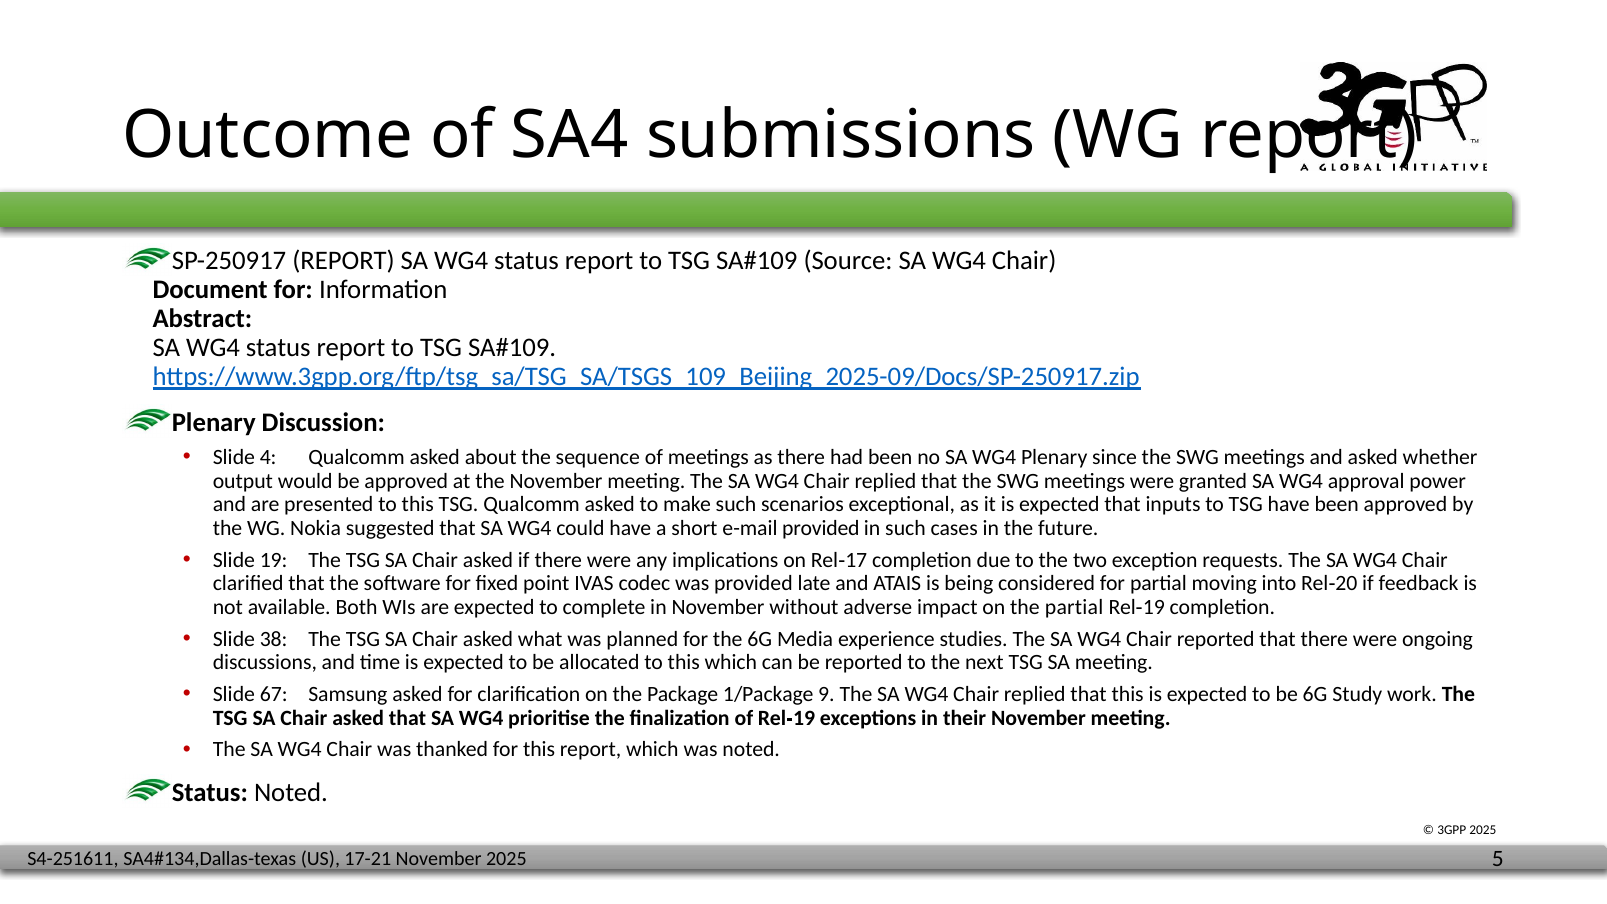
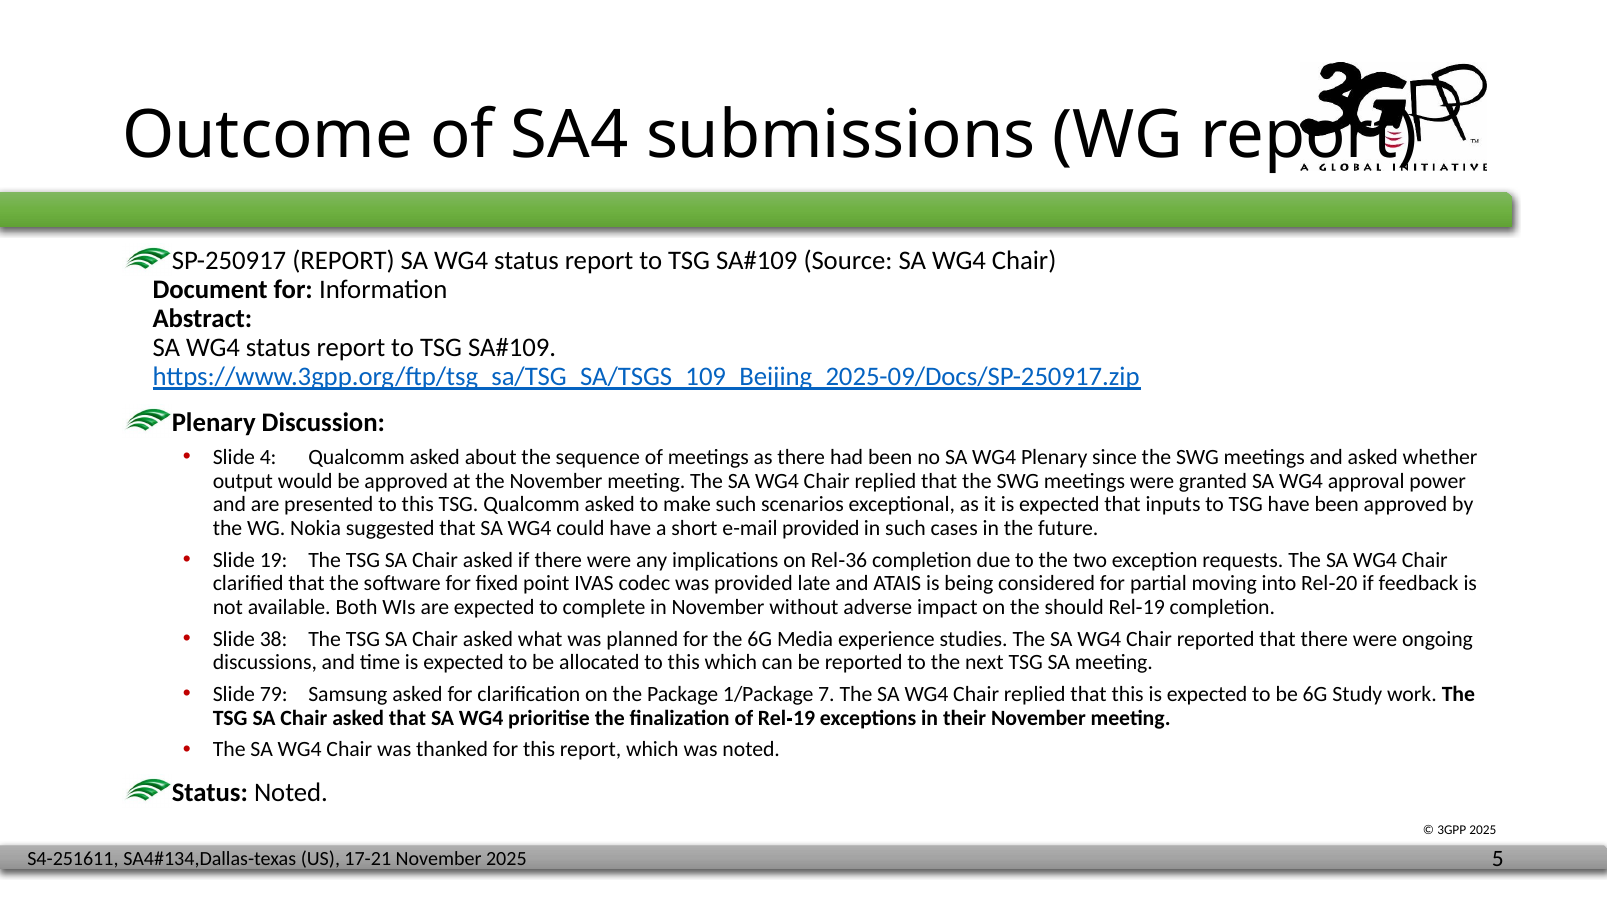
17: 17 -> 36 (856, 560)
the partial: partial -> should (1074, 607)
67: 67 -> 79 (274, 694)
9: 9 -> 7 (826, 694)
